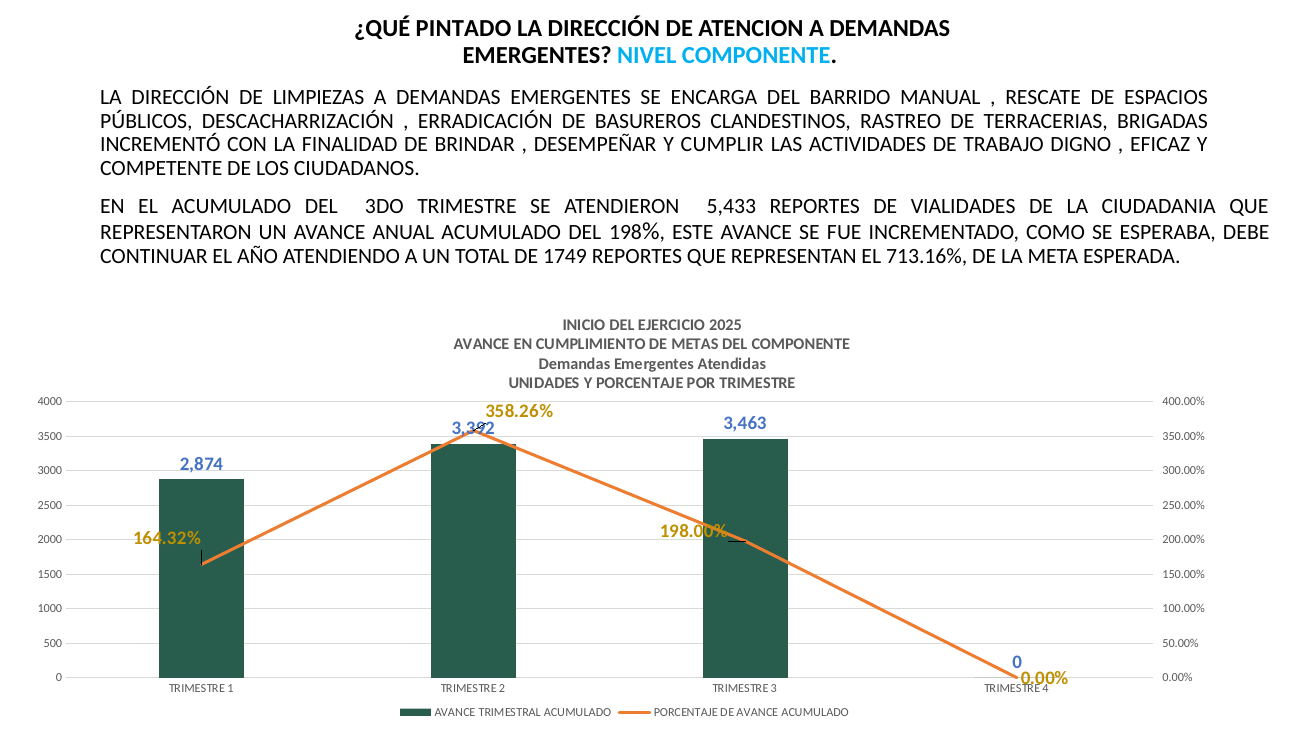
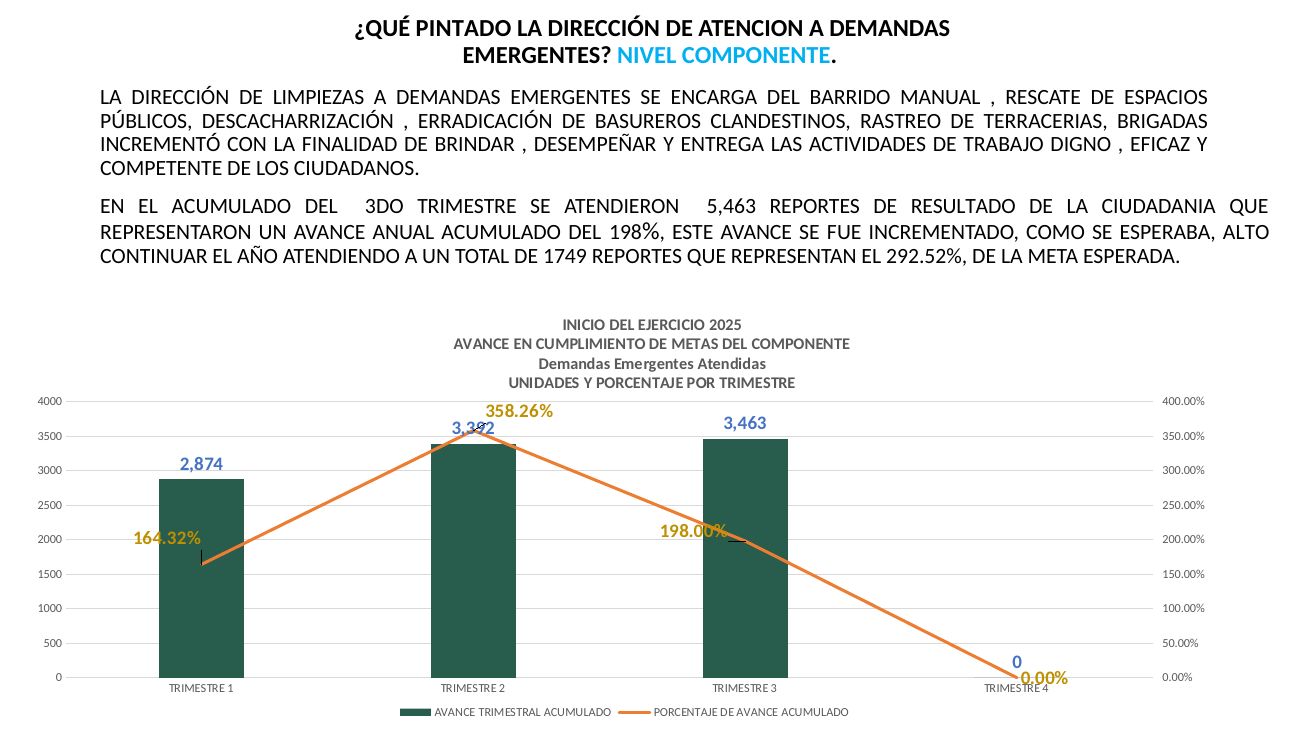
CUMPLIR: CUMPLIR -> ENTREGA (722, 145)
5,433: 5,433 -> 5,463 (731, 206)
VIALIDADES: VIALIDADES -> RESULTADO (963, 206)
DEBE: DEBE -> ALTO (1246, 232)
713.16%: 713.16% -> 292.52% (927, 256)
